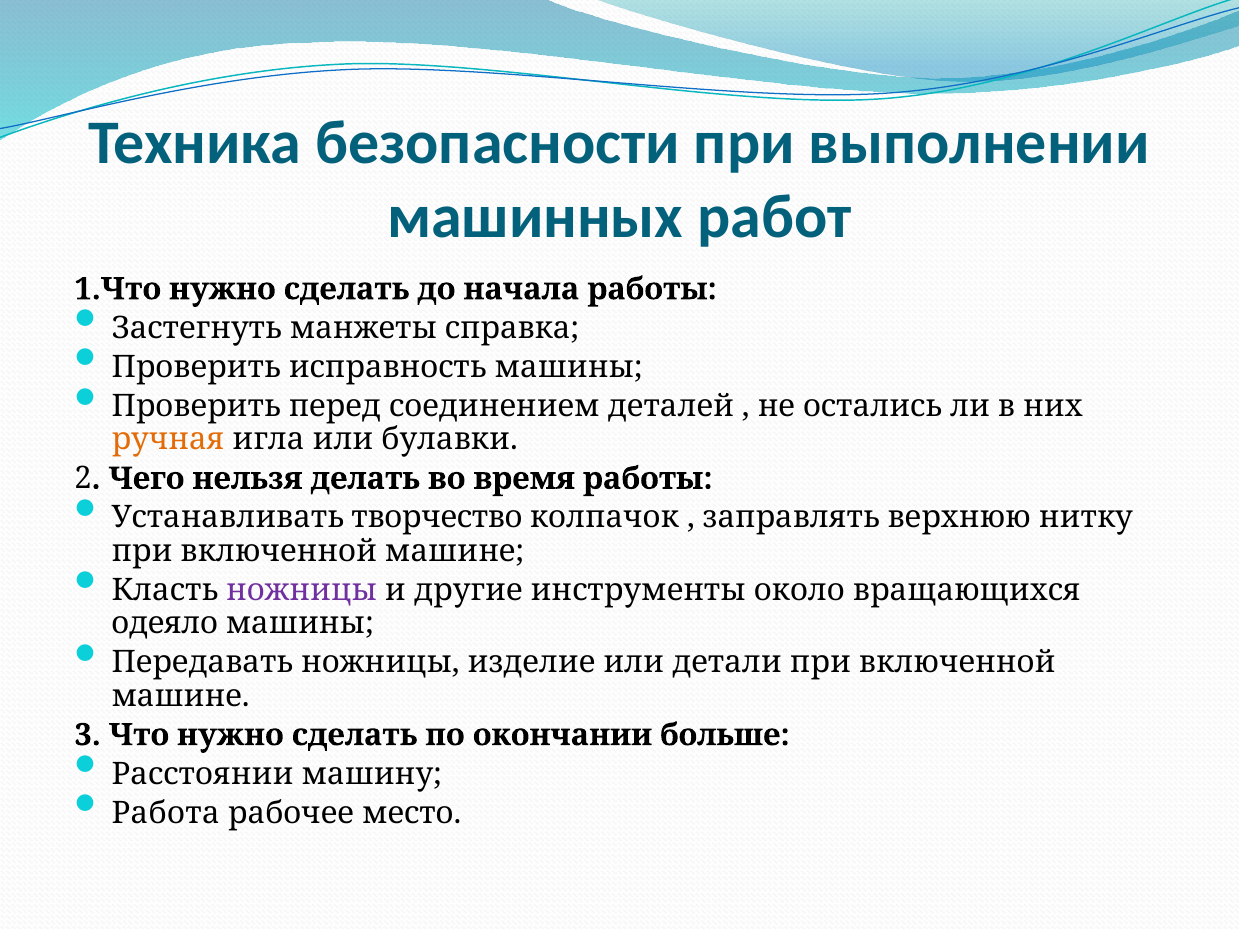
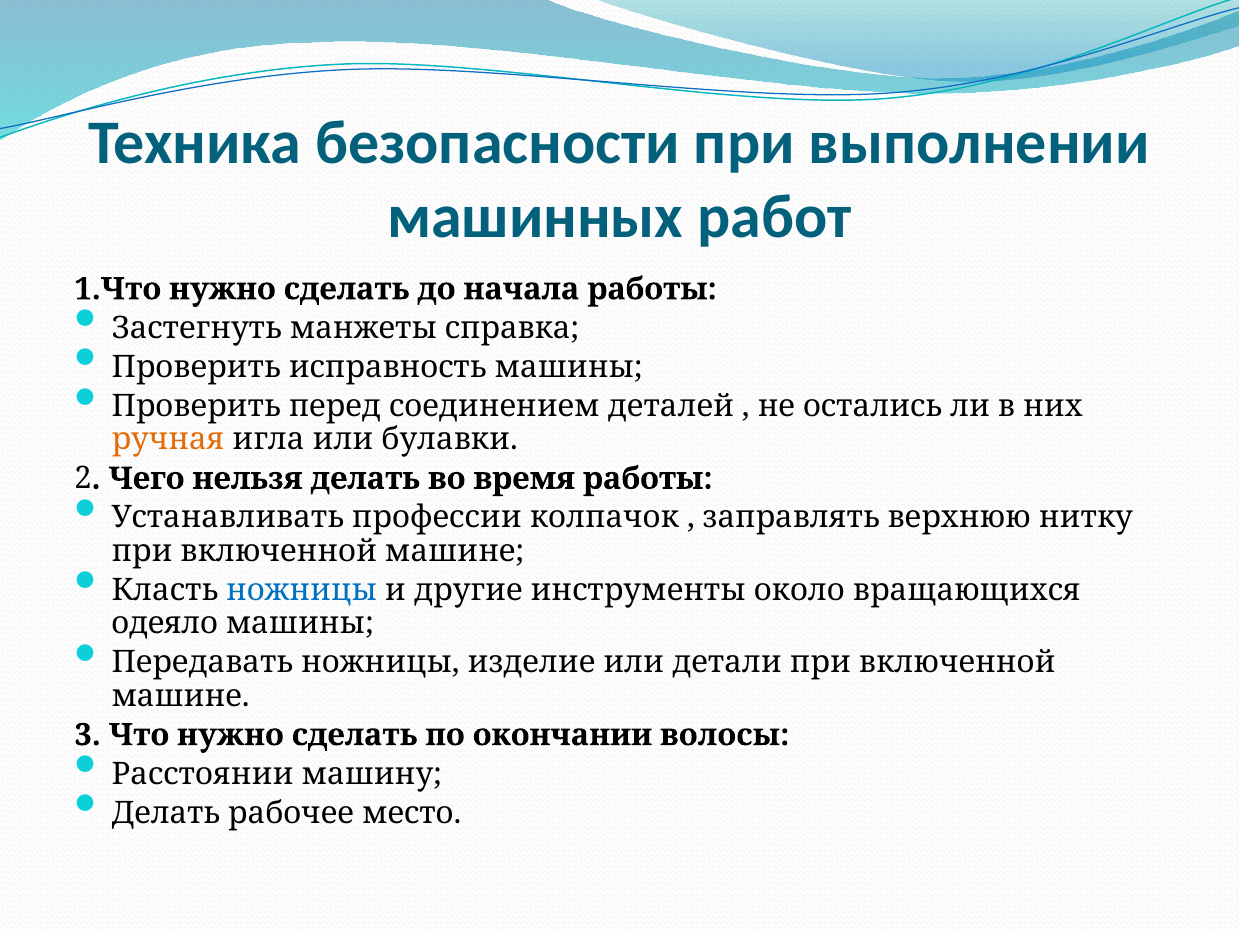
творчество: творчество -> профессии (437, 518)
ножницы colour: purple -> blue (301, 590)
больше: больше -> волосы (725, 735)
Работа: Работа -> Делать (166, 813)
